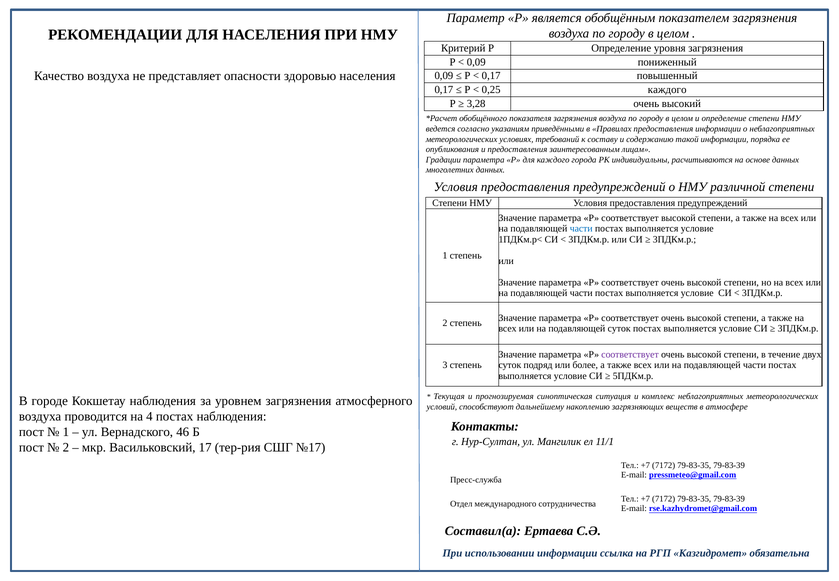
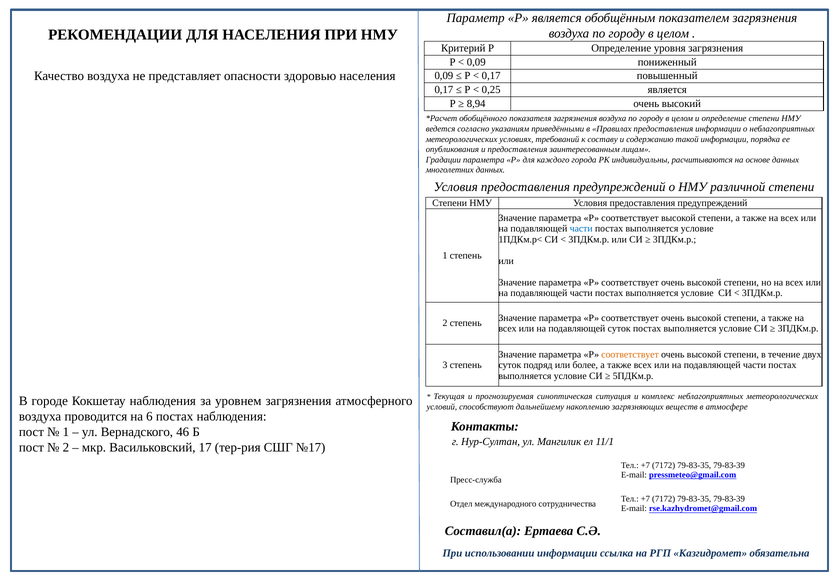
0,25 каждого: каждого -> является (667, 90)
3,28: 3,28 -> 8,94 (476, 104)
соответствует colour: purple -> orange (630, 354)
4: 4 -> 6 (149, 417)
